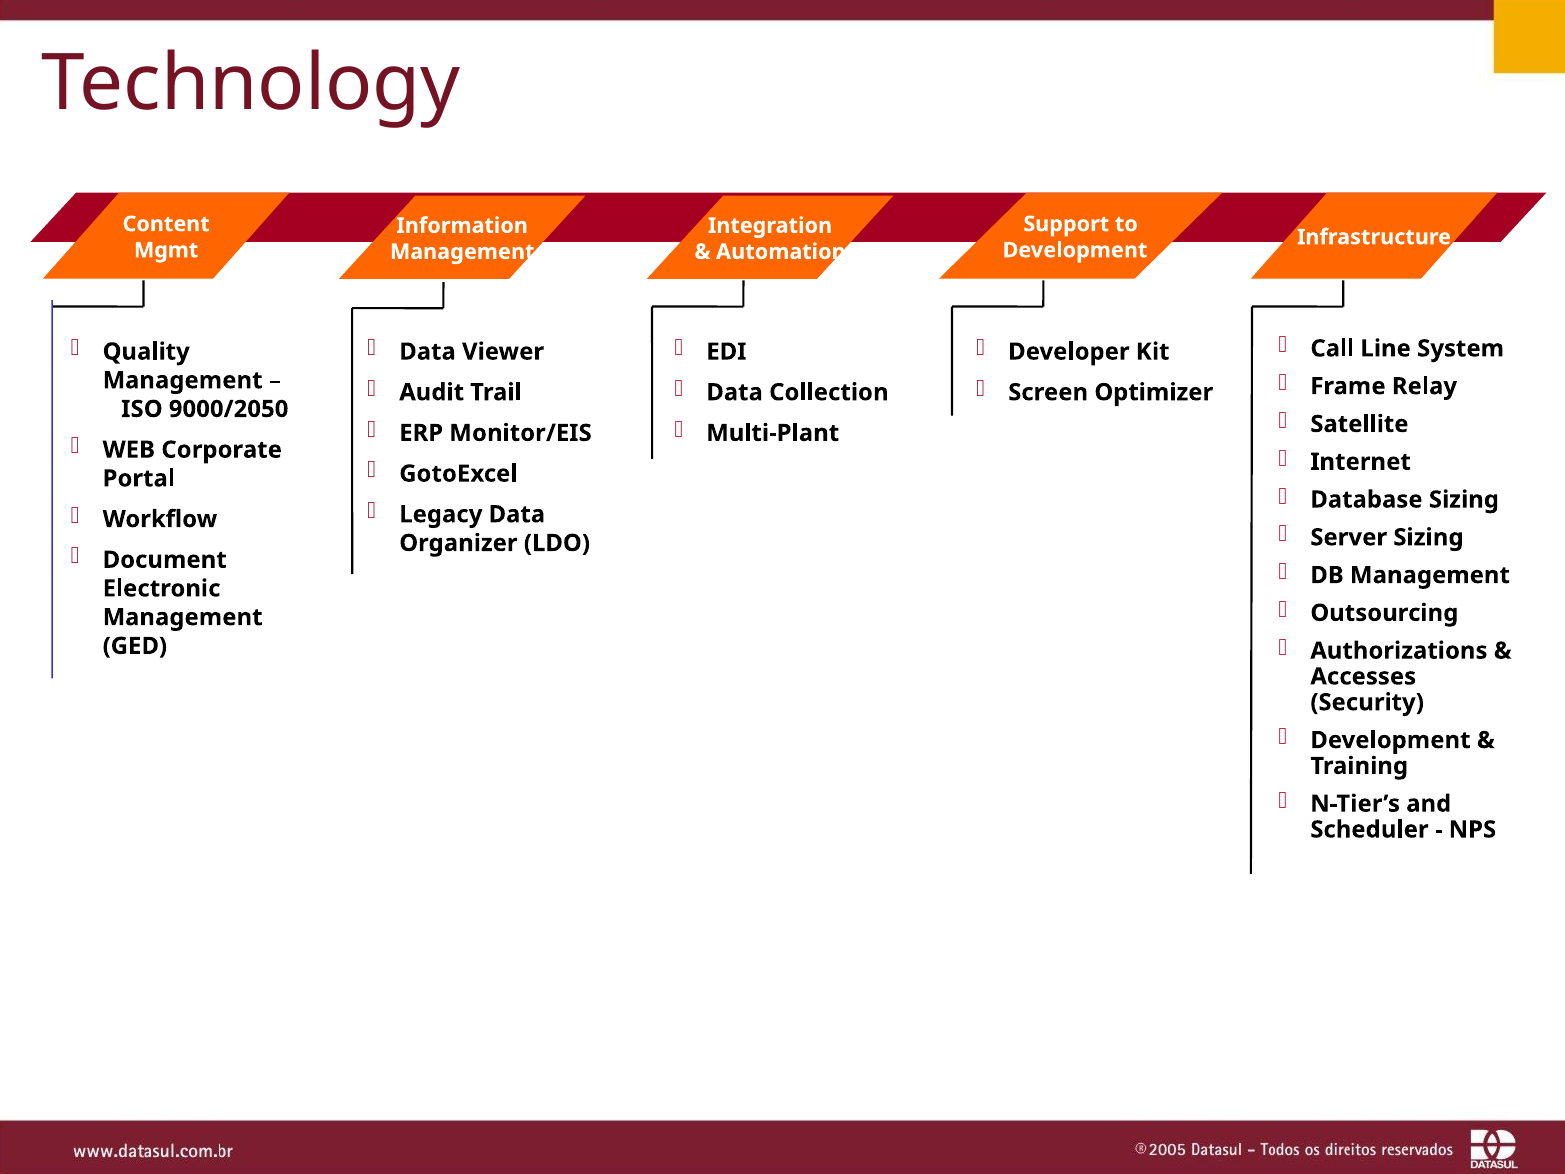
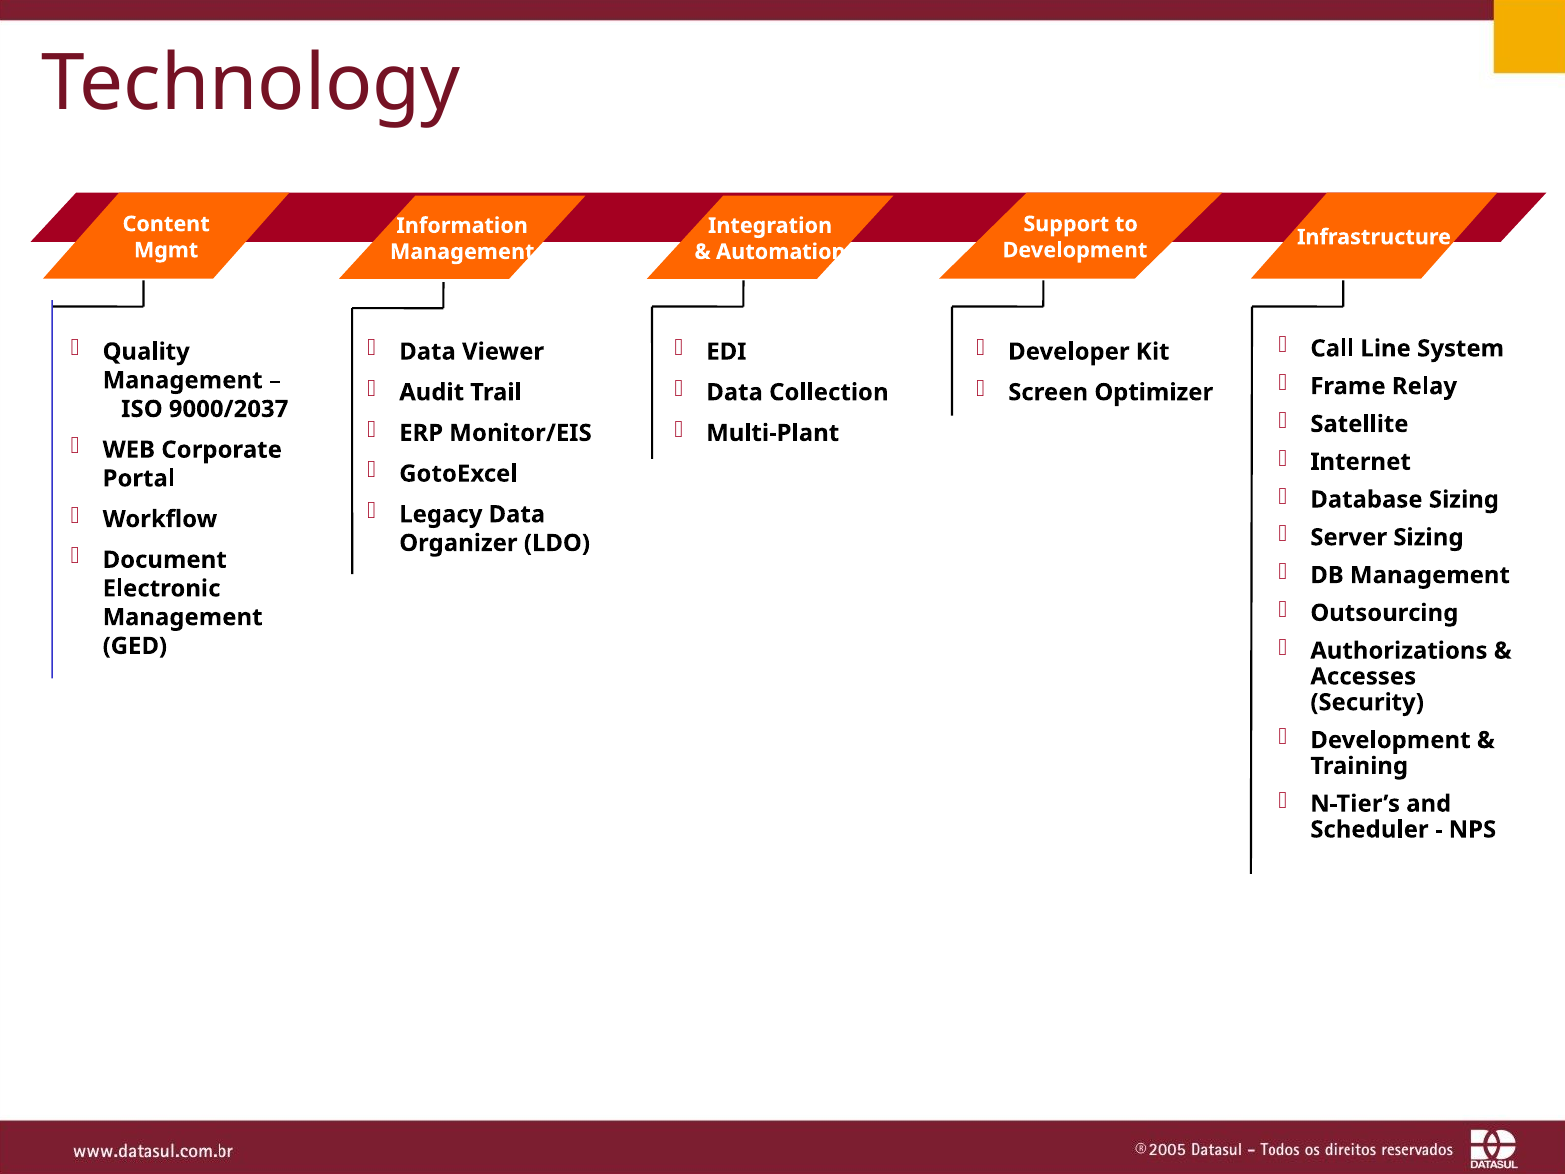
9000/2050: 9000/2050 -> 9000/2037 (229, 409)
